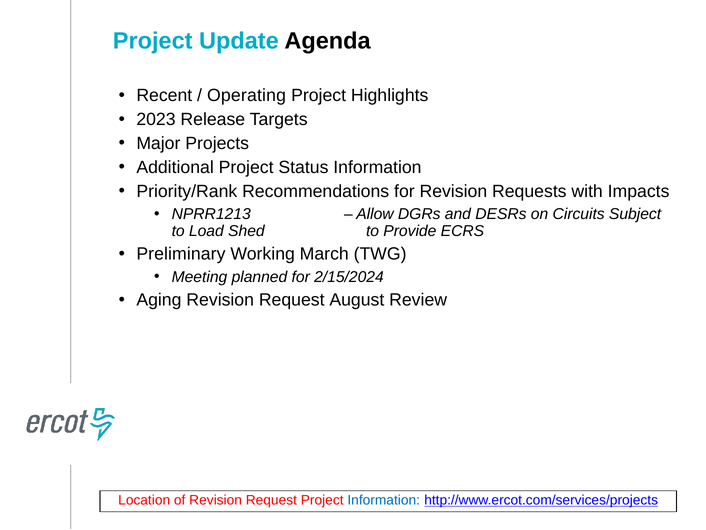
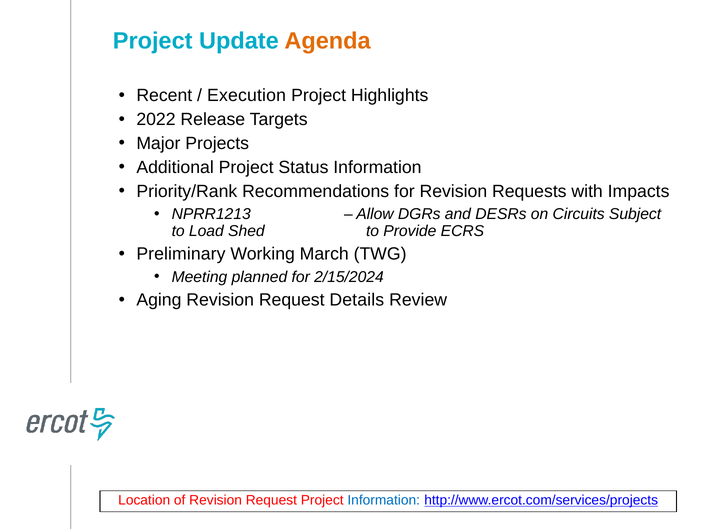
Agenda colour: black -> orange (328, 41)
Operating: Operating -> Execution (247, 95)
2023: 2023 -> 2022 (156, 119)
August: August -> Details (357, 300)
